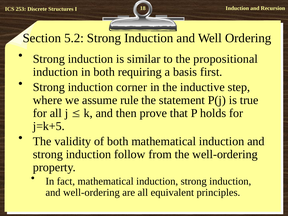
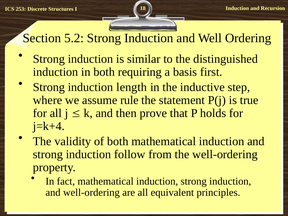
propositional: propositional -> distinguished (226, 59)
corner: corner -> length (132, 87)
j=k+5: j=k+5 -> j=k+4 (49, 126)
